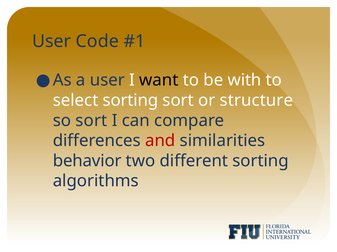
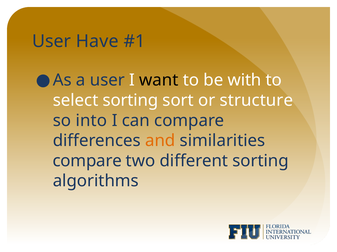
Code: Code -> Have (97, 41)
so sort: sort -> into (91, 121)
and colour: red -> orange (160, 141)
behavior: behavior -> compare (87, 161)
